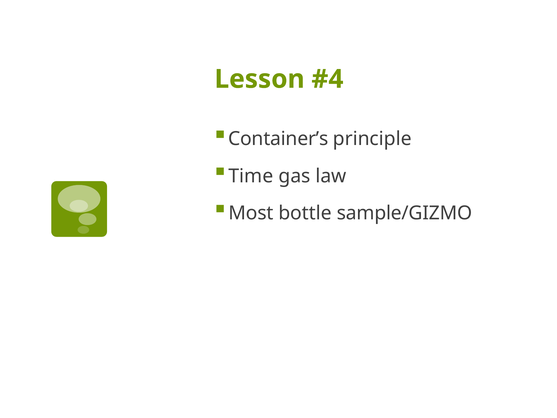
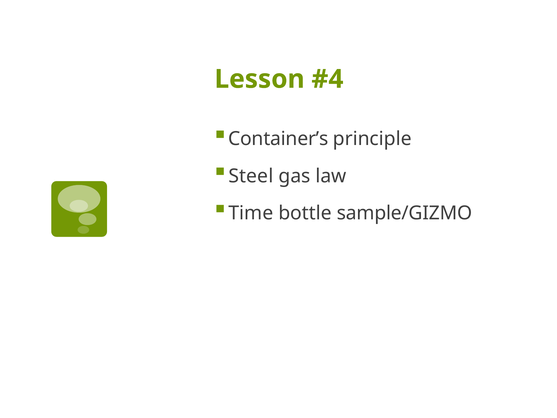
Time: Time -> Steel (251, 176)
Most: Most -> Time (251, 213)
